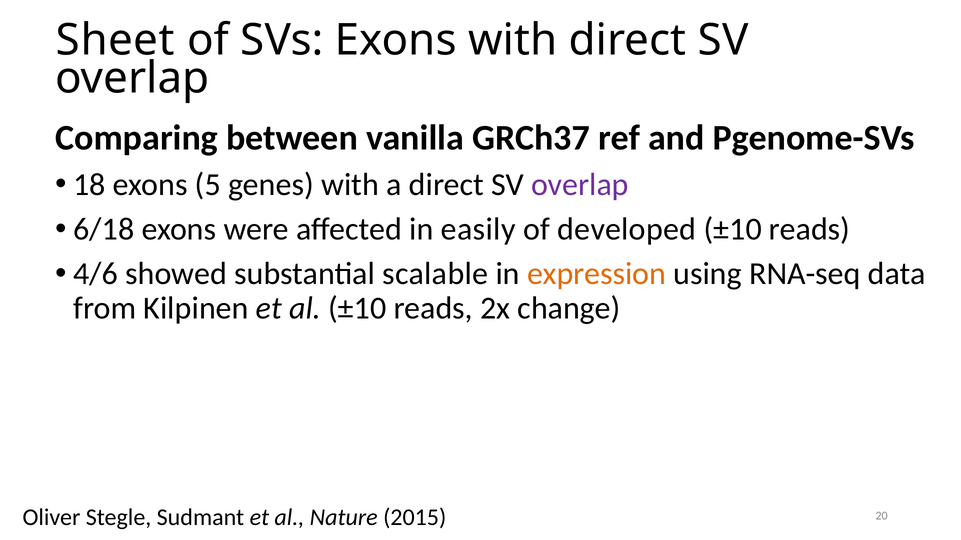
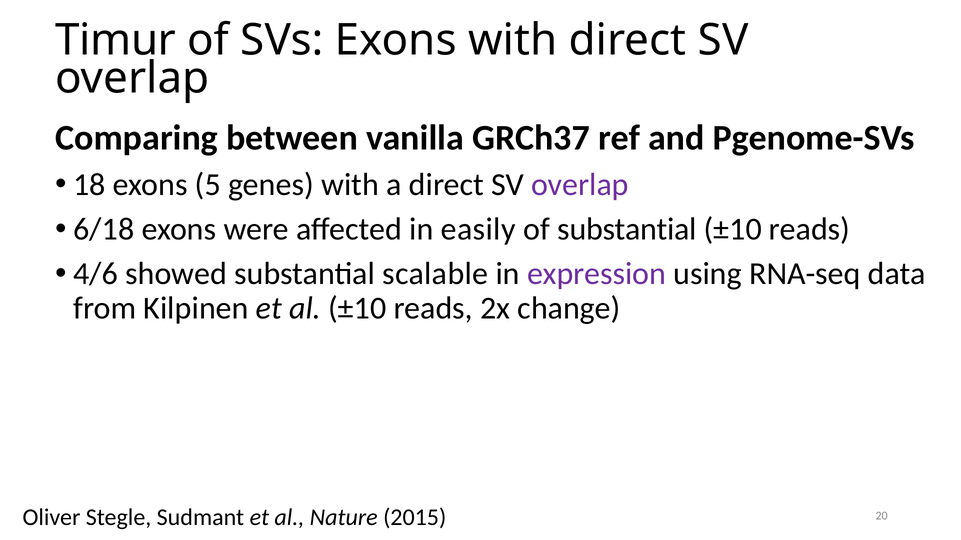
Sheet: Sheet -> Timur (116, 40)
of developed: developed -> substantial (627, 229)
expression colour: orange -> purple (597, 274)
